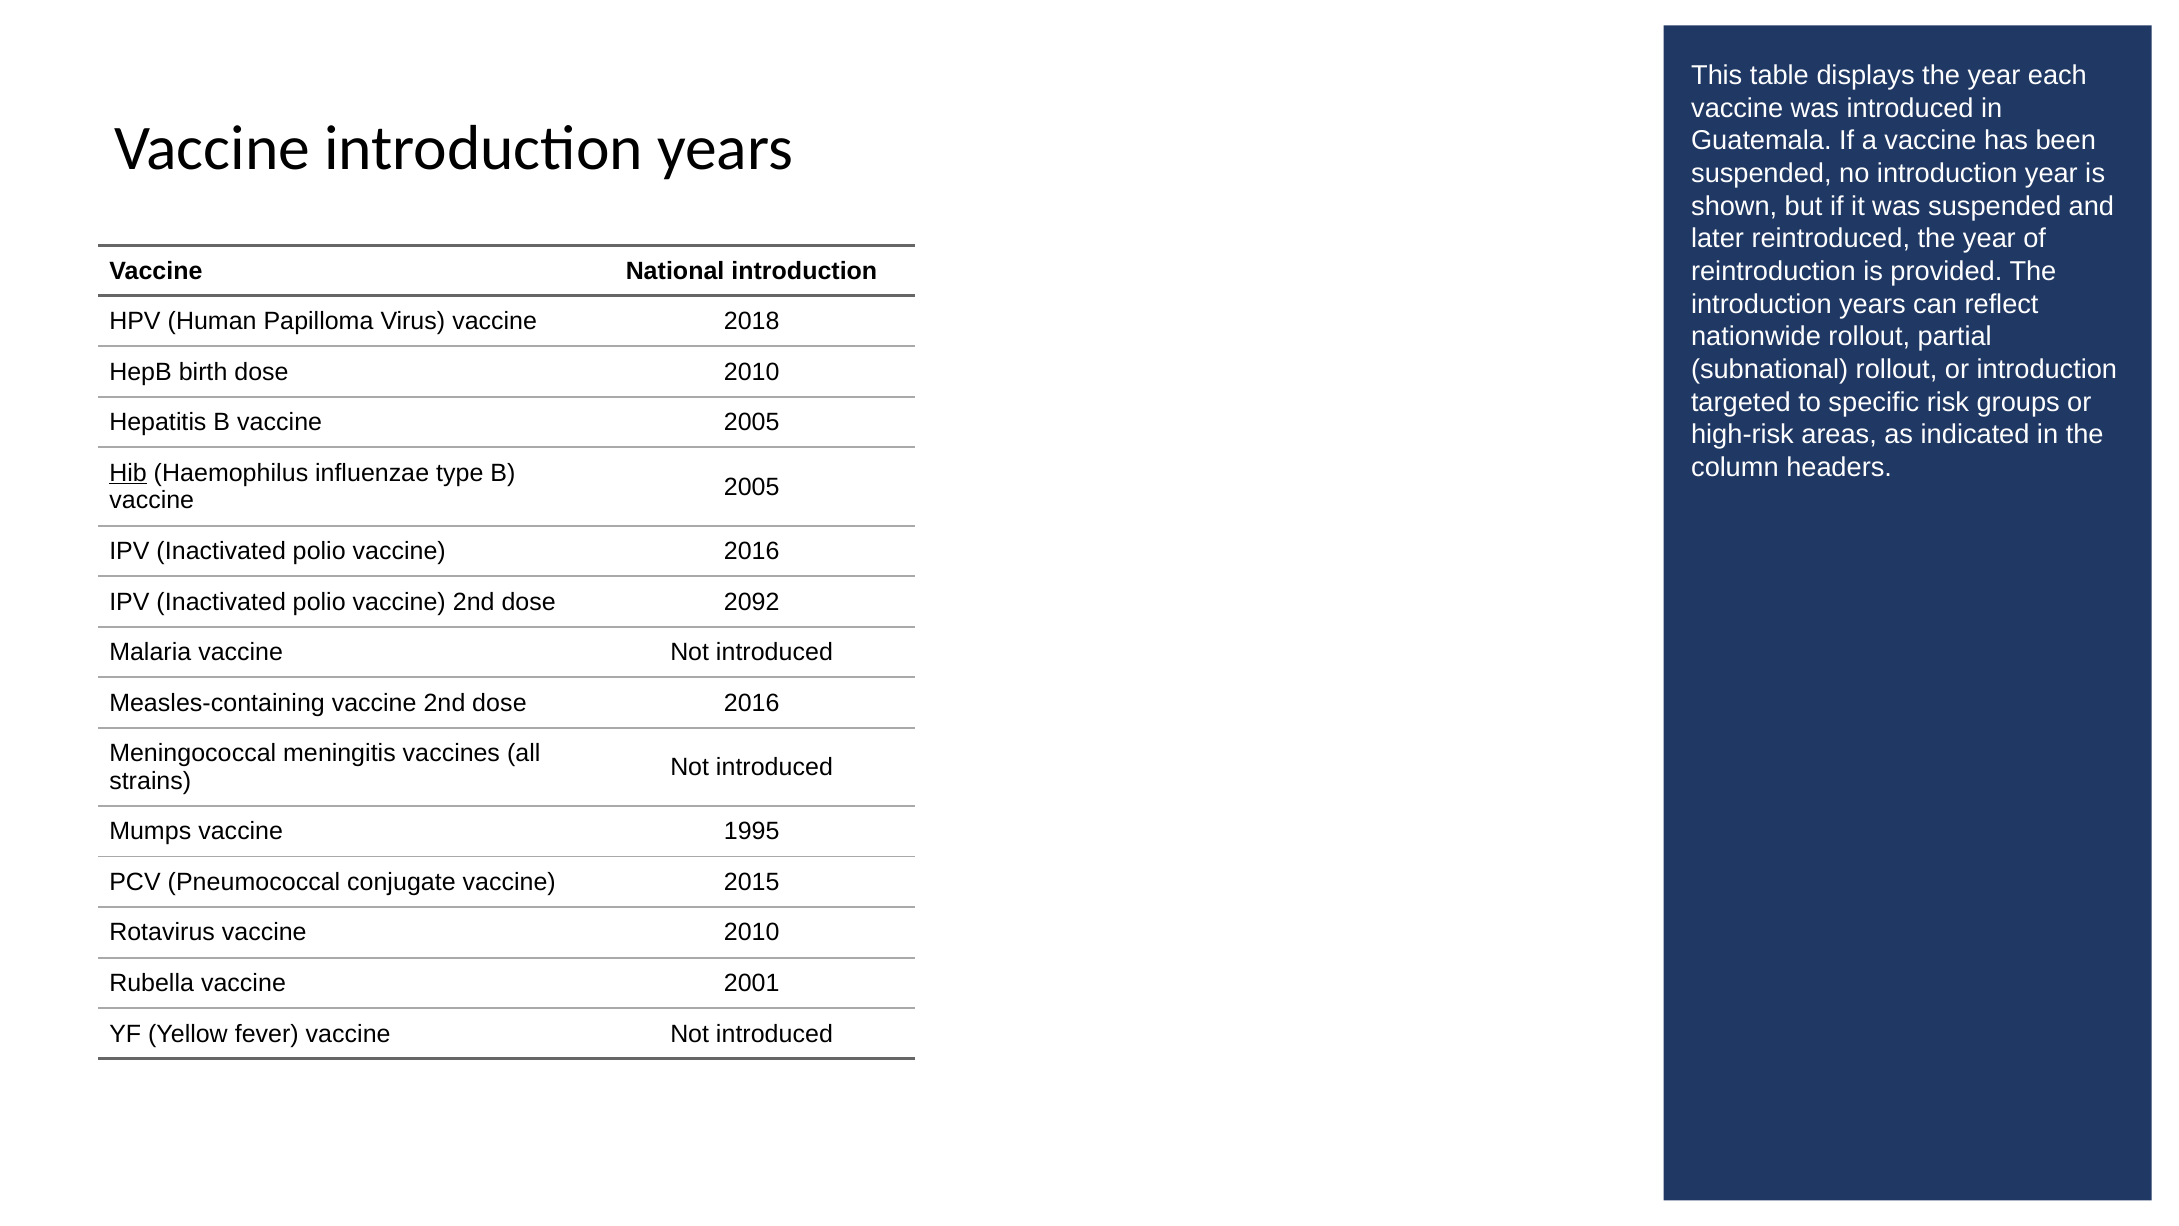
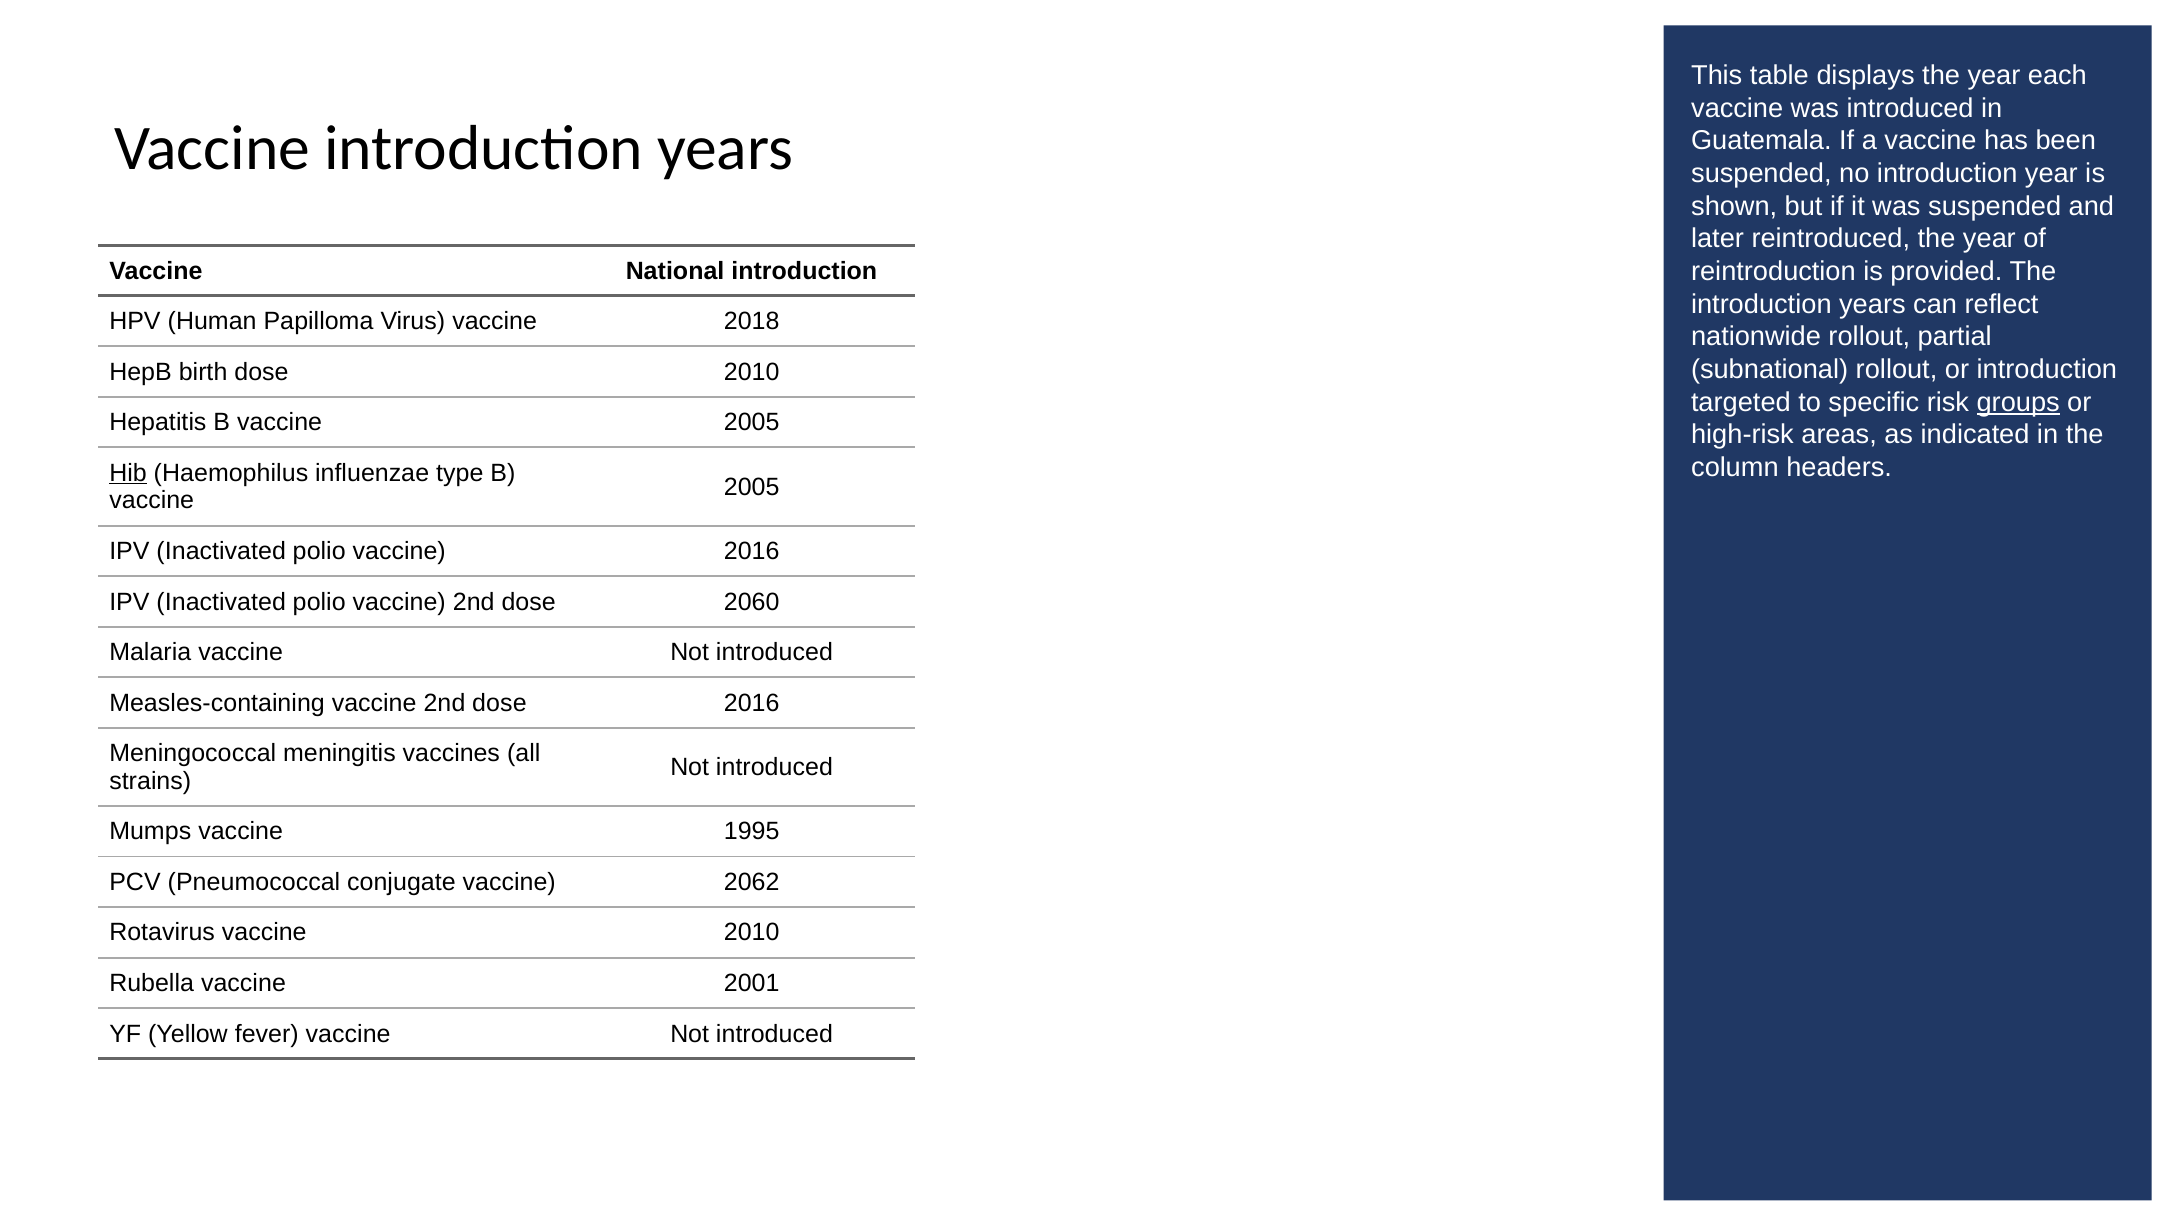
groups underline: none -> present (2018, 402)
2092: 2092 -> 2060 (752, 602)
2015: 2015 -> 2062 (752, 882)
